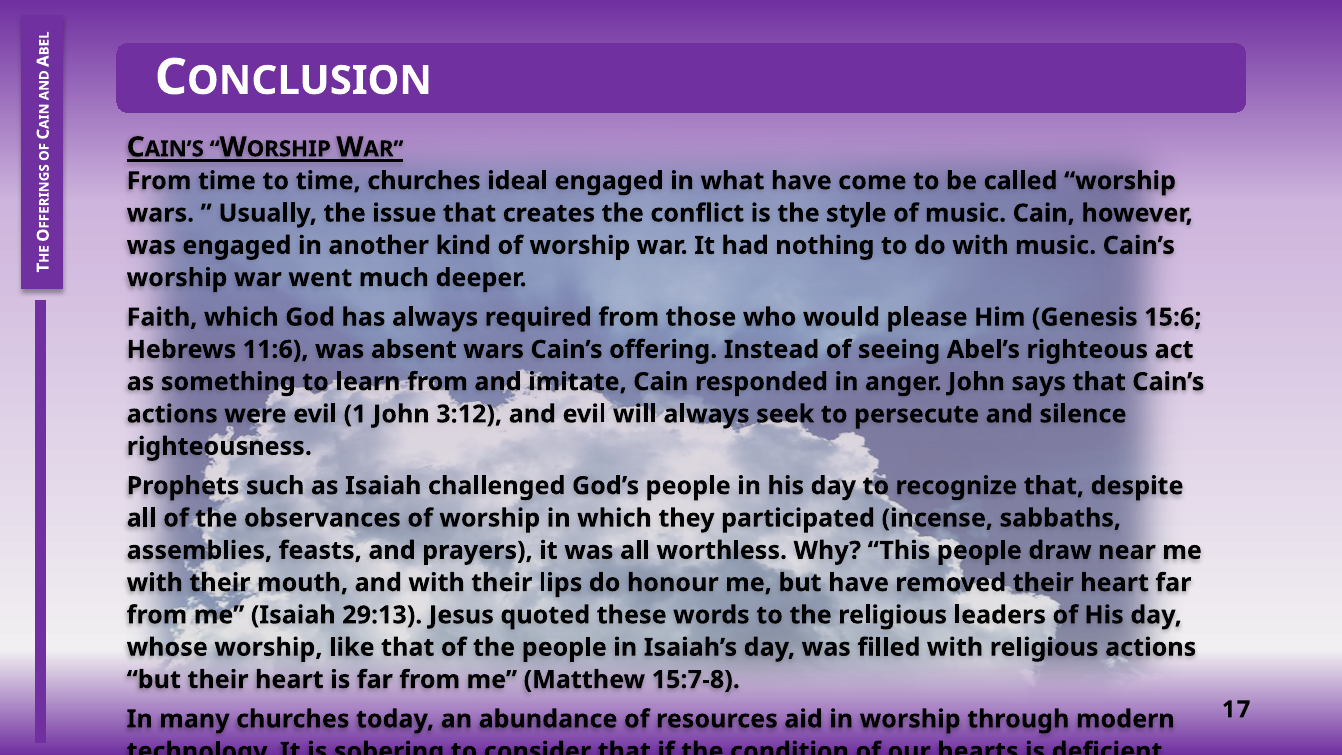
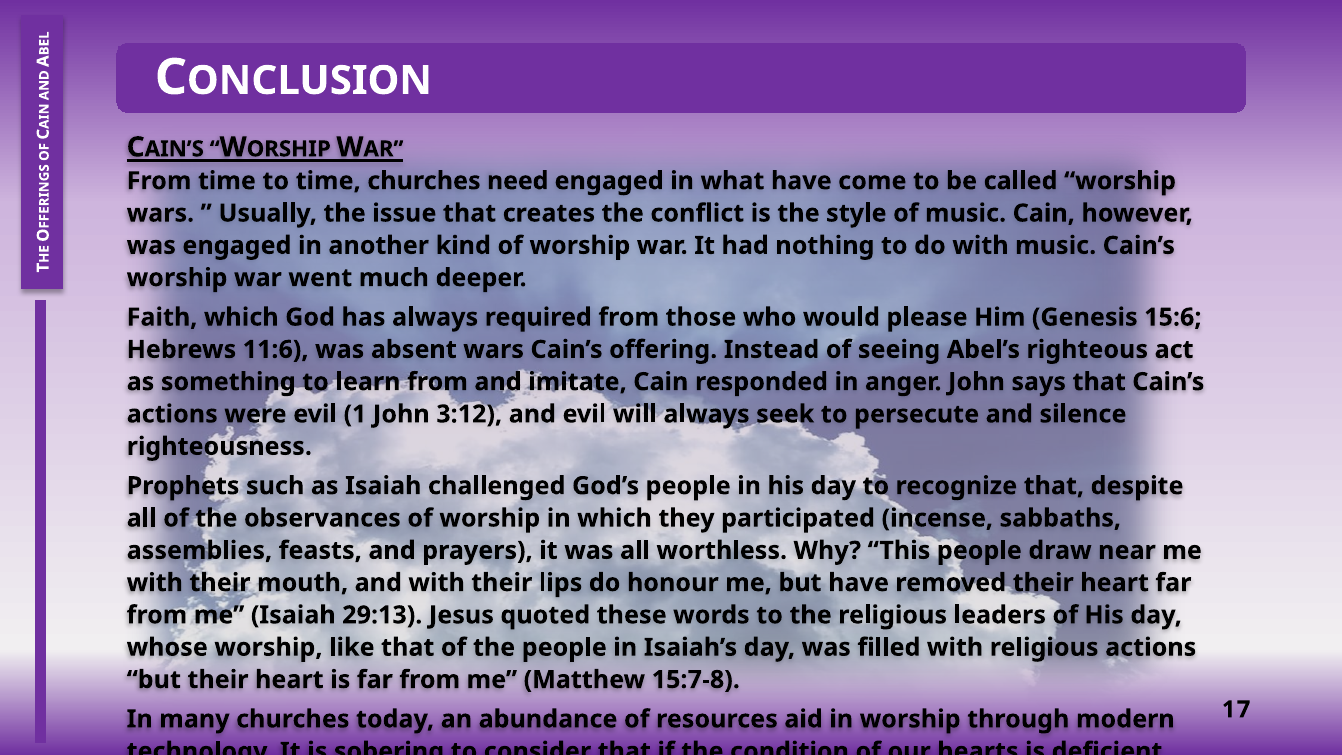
ideal: ideal -> need (518, 181)
